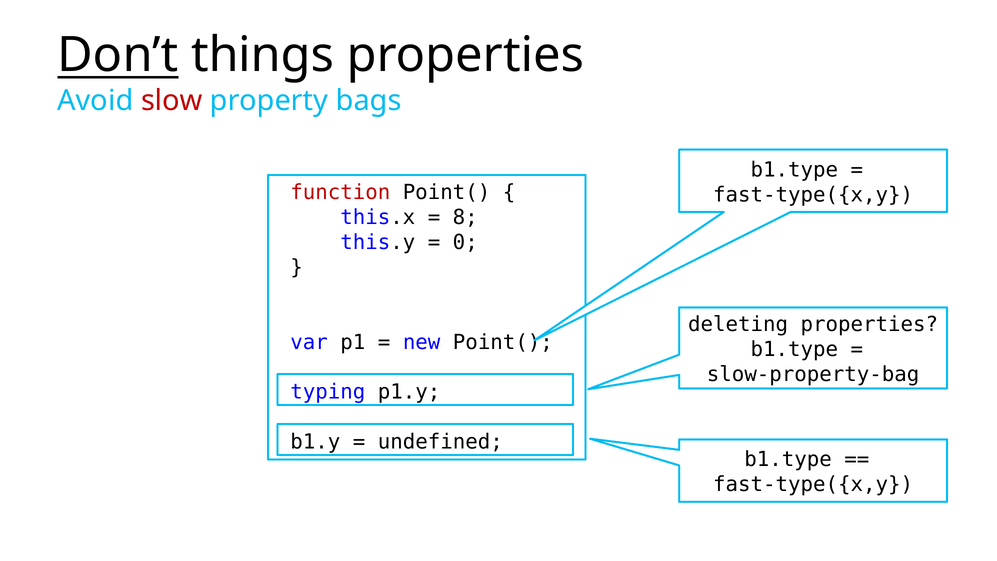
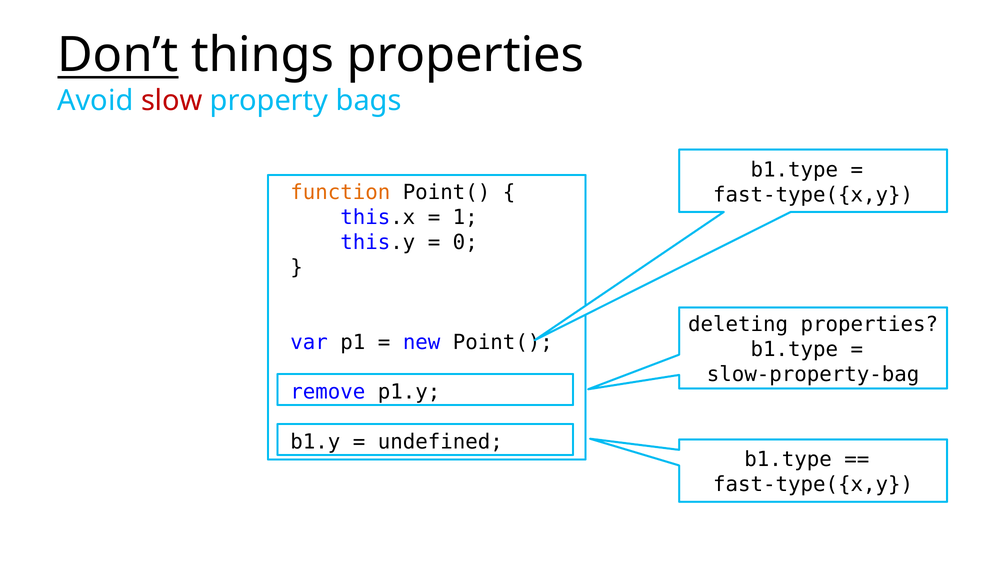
function colour: red -> orange (340, 192)
8: 8 -> 1 (465, 217)
typing: typing -> remove (328, 392)
